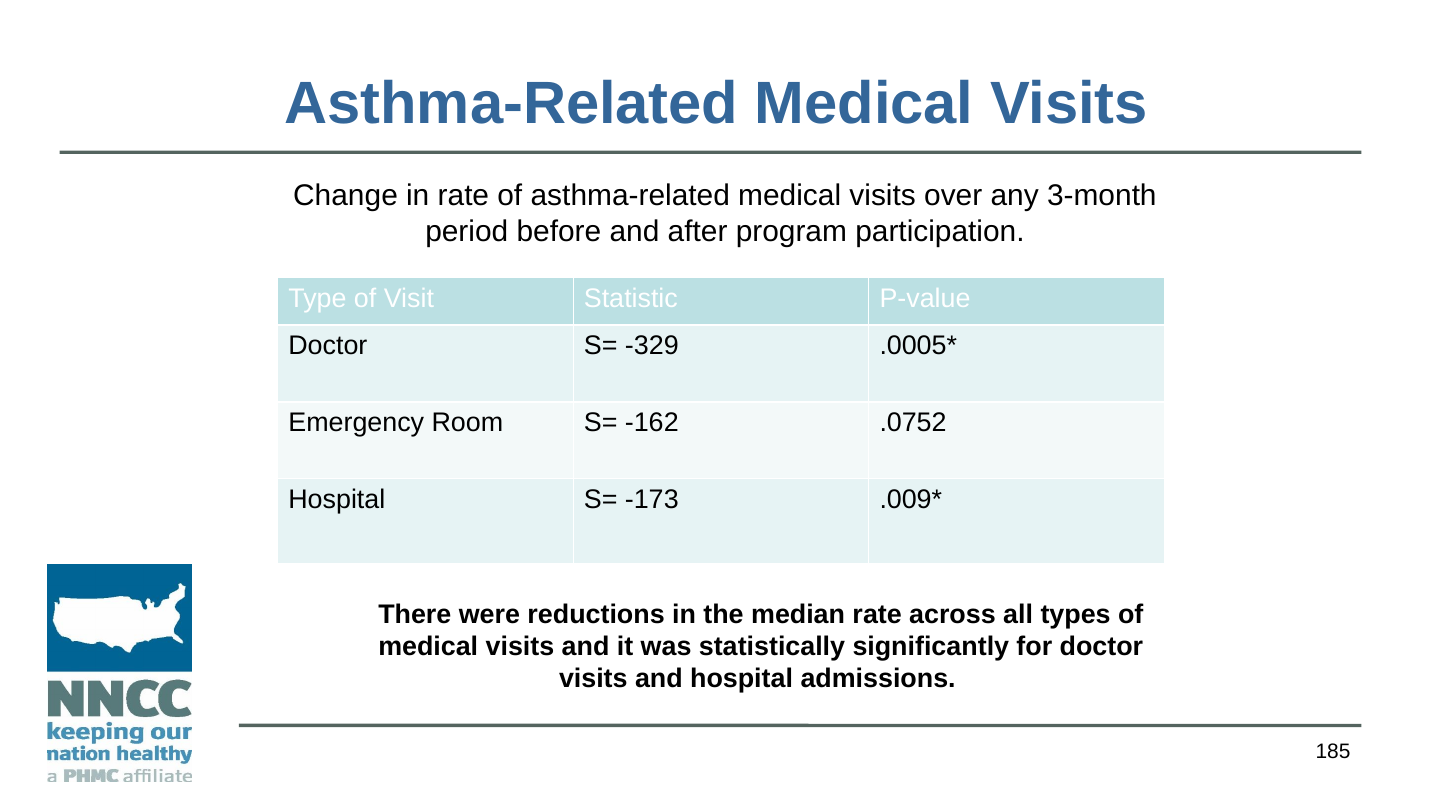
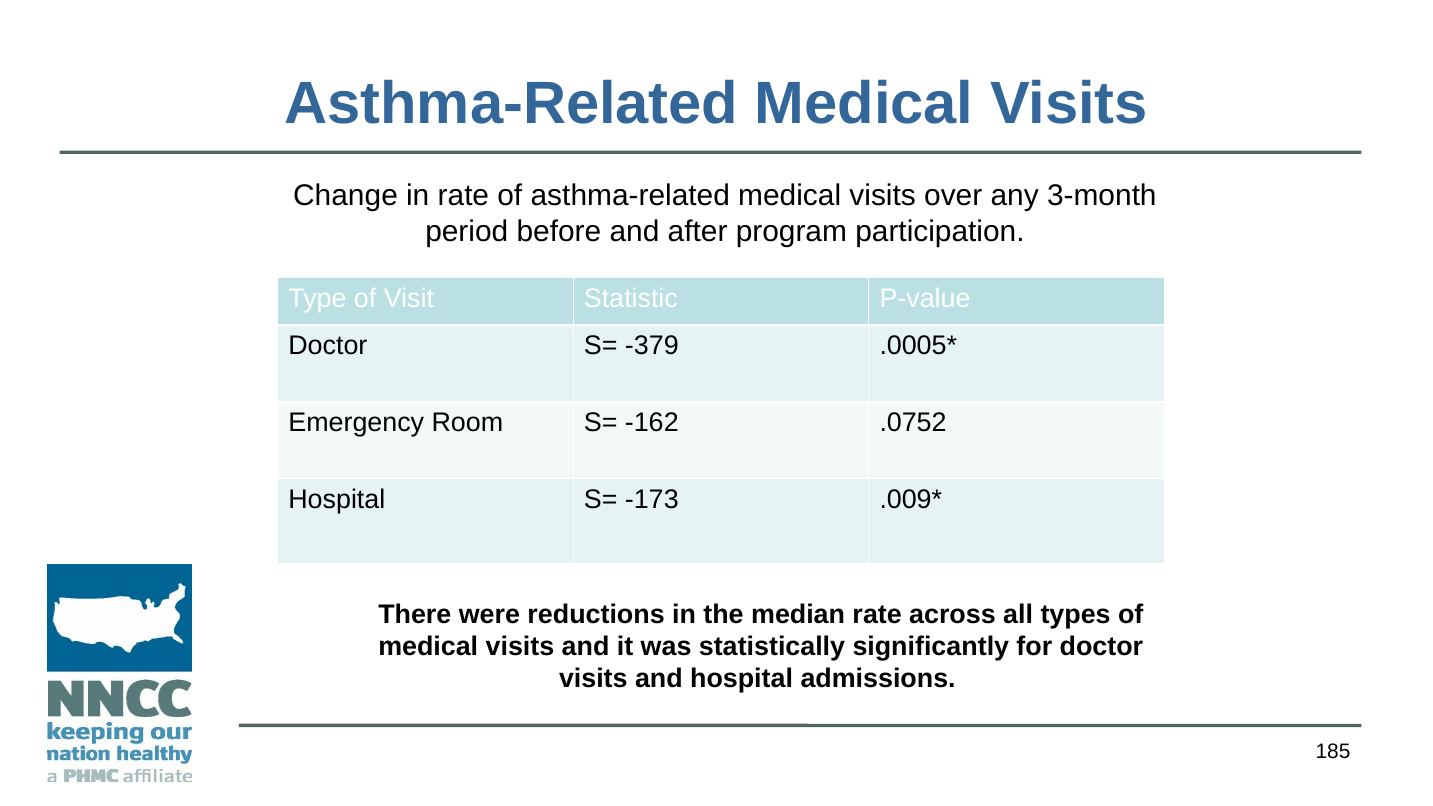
-329: -329 -> -379 (652, 346)
